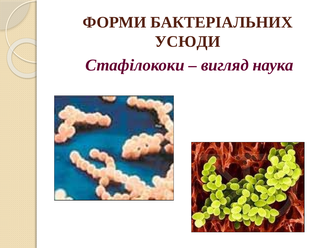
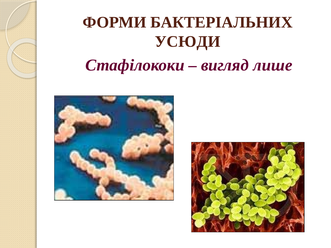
наука: наука -> лише (273, 65)
